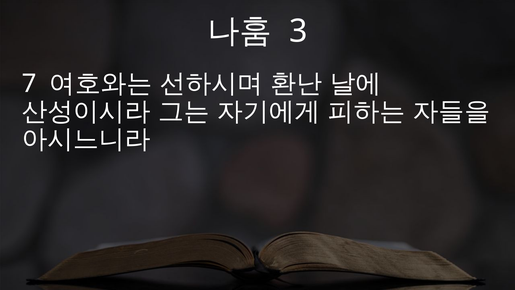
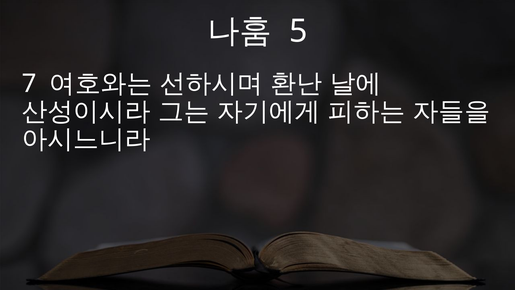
3: 3 -> 5 (298, 31)
